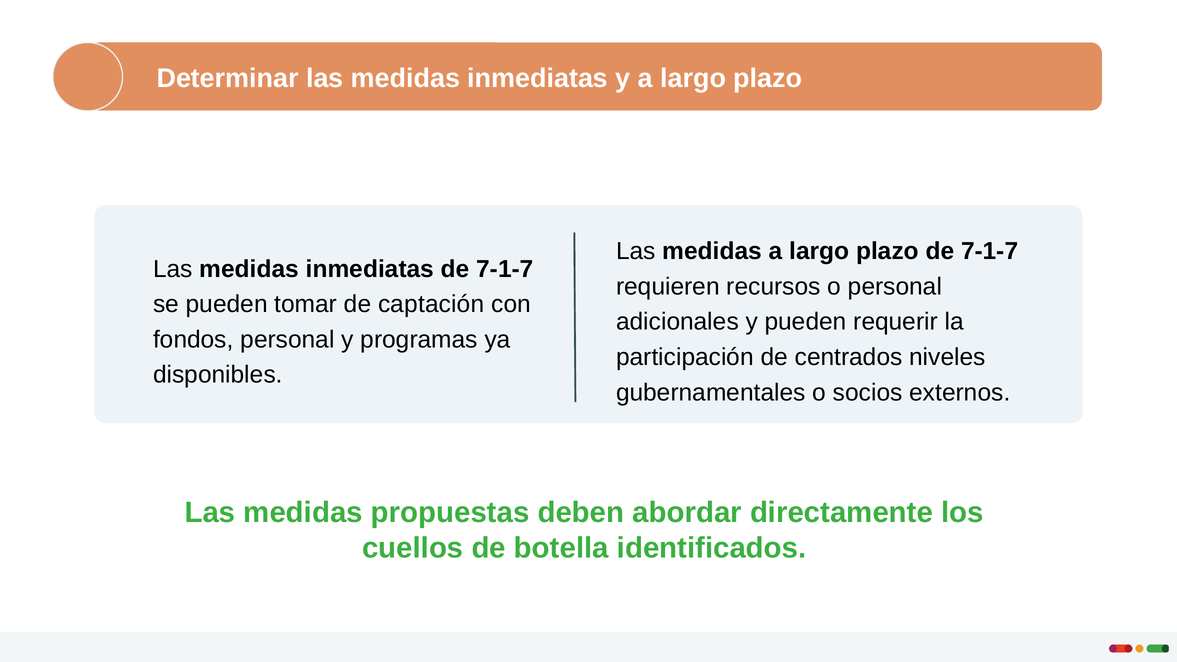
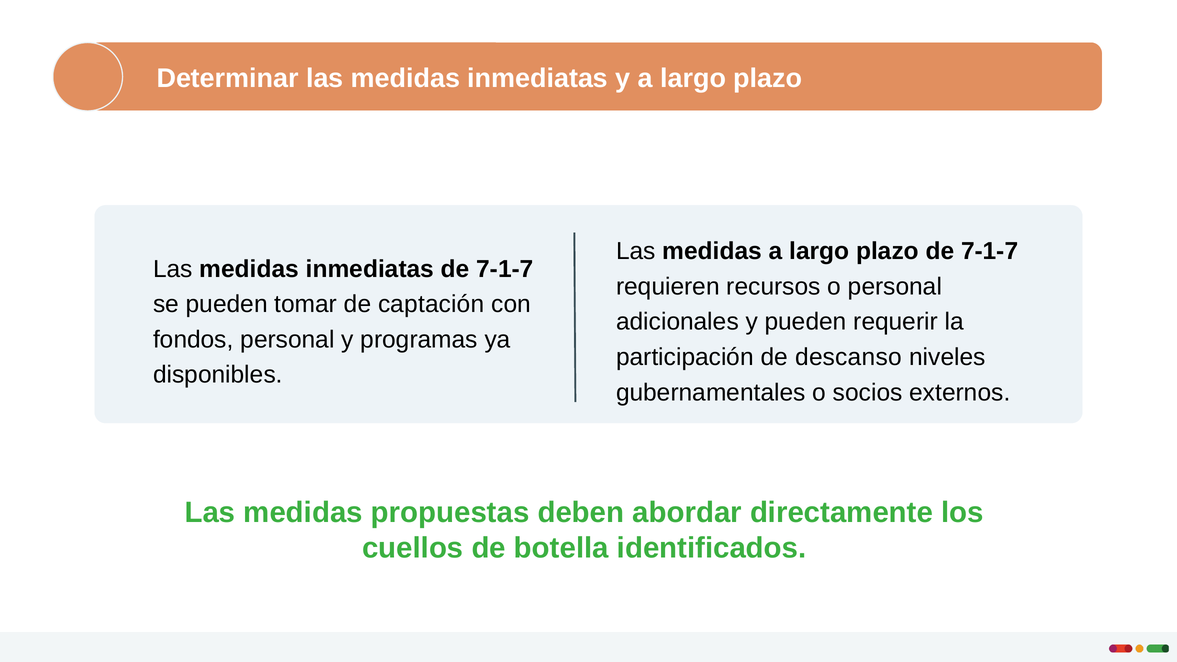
centrados: centrados -> descanso (849, 357)
